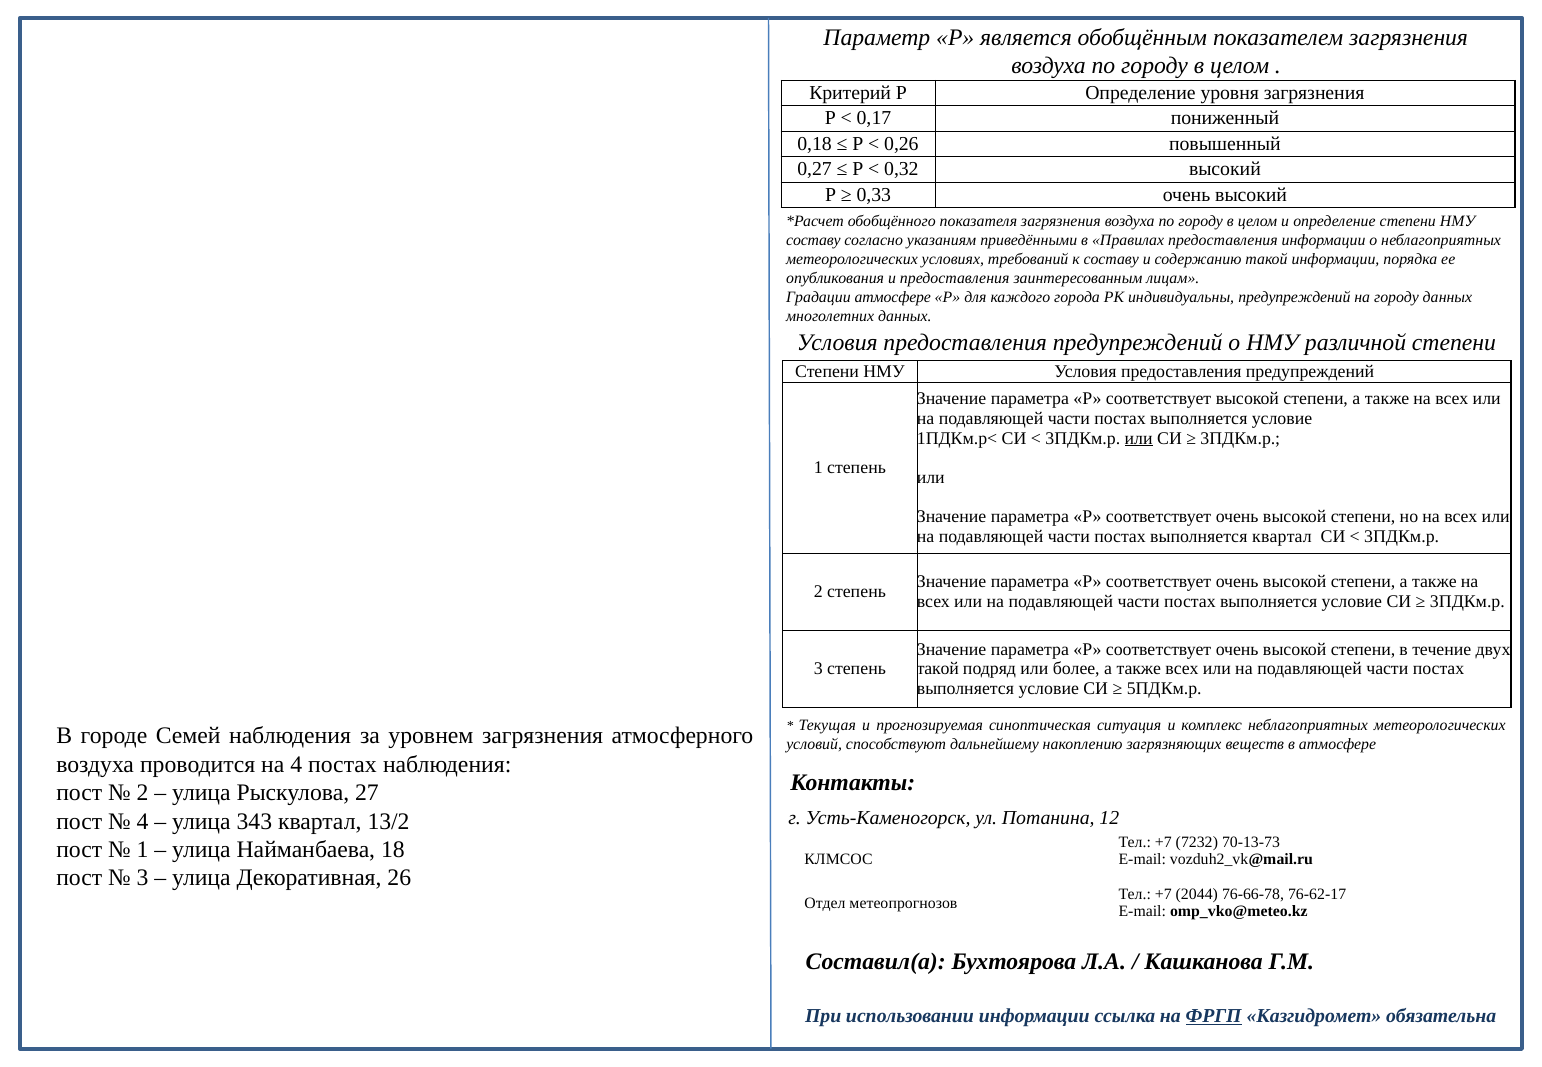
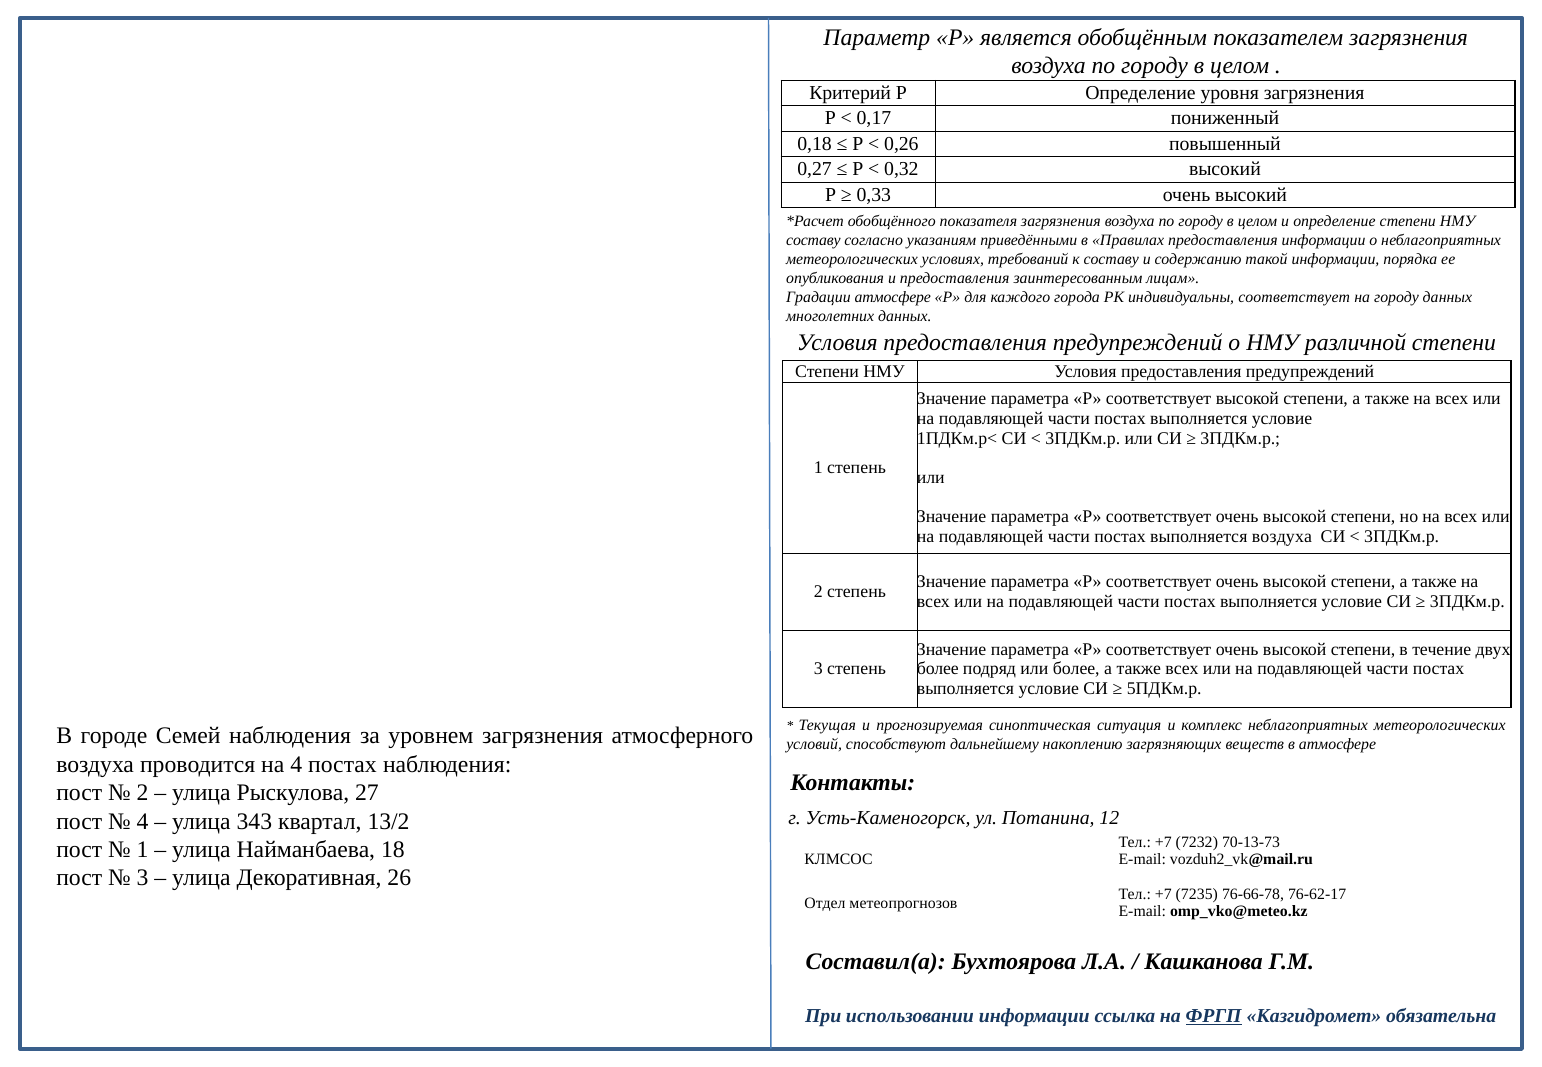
индивидуальны предупреждений: предупреждений -> соответствует (1294, 297)
или underline: present -> none (1139, 438)
выполняется квартал: квартал -> воздуха (1282, 537)
такой: такой -> более (938, 669)
2044: 2044 -> 7235 (1197, 895)
